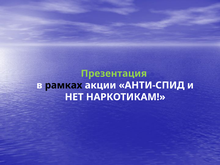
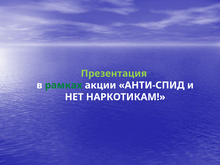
рамках colour: black -> green (64, 85)
